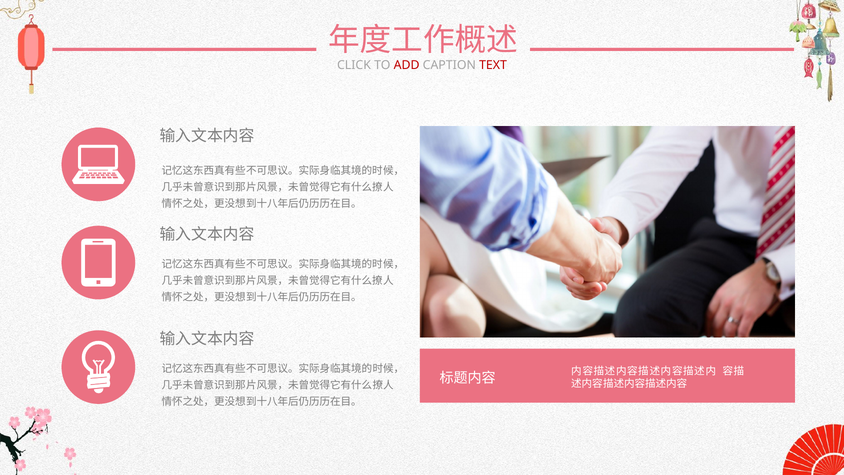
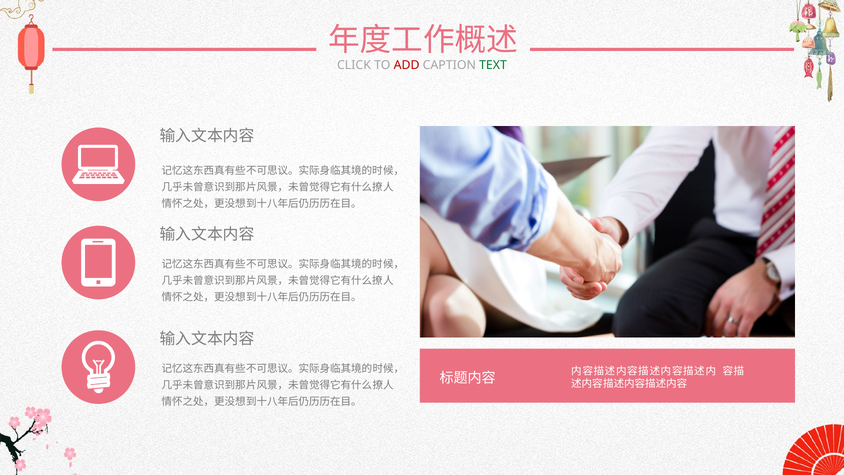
TEXT colour: red -> green (493, 65)
